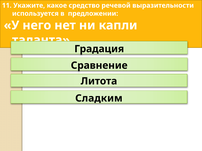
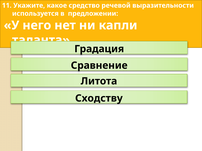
Сладким: Сладким -> Сходству (99, 99)
